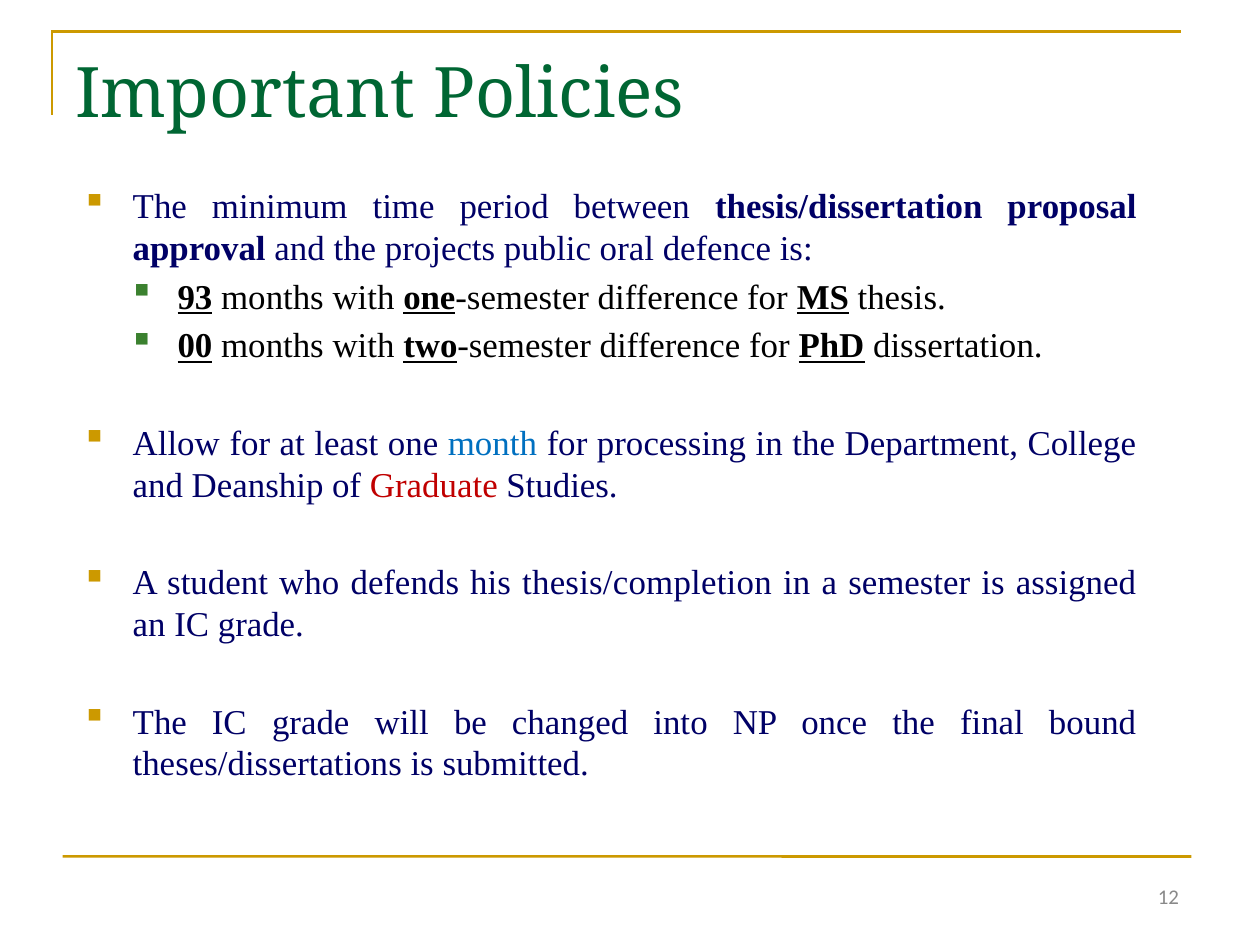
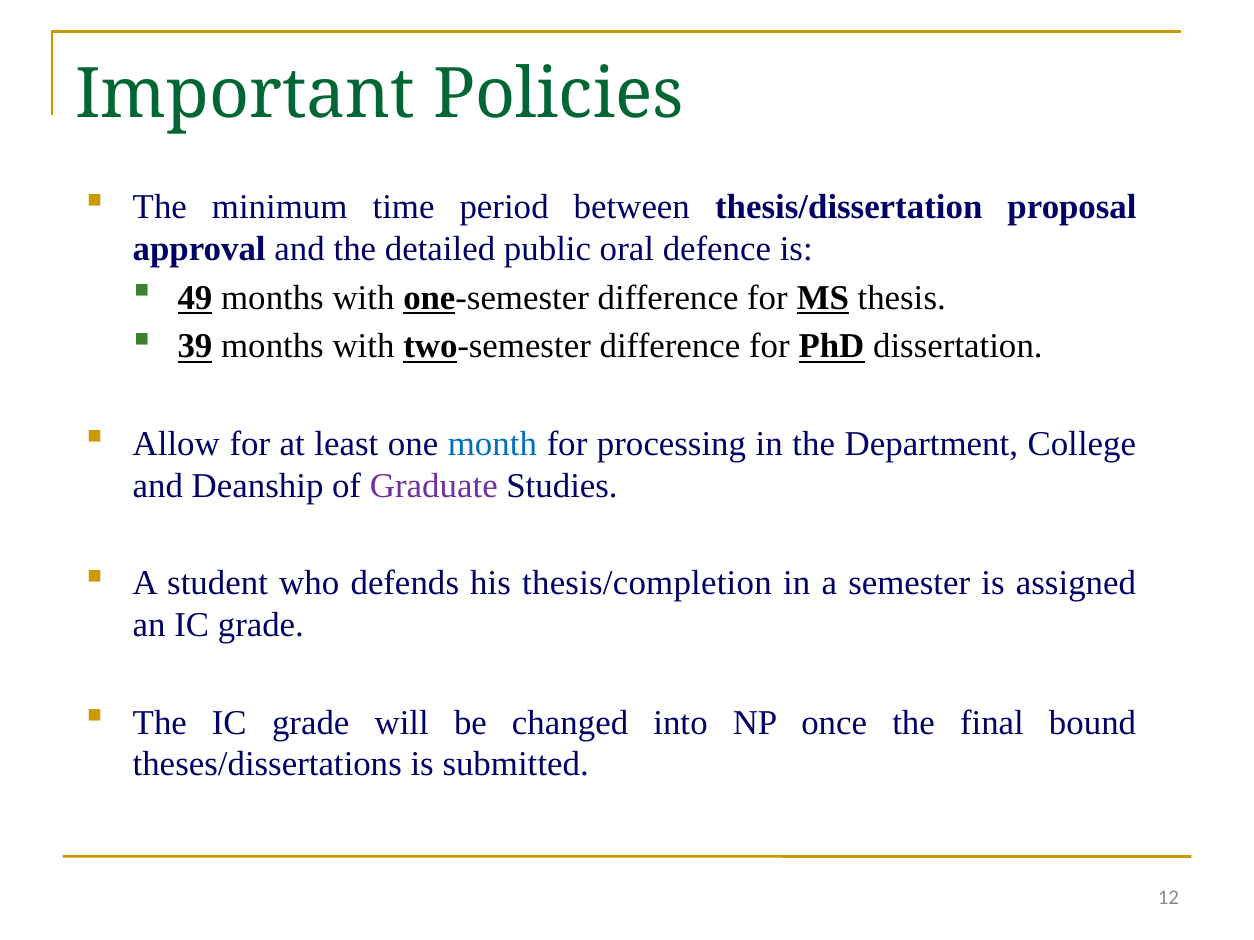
projects: projects -> detailed (440, 249)
93: 93 -> 49 (195, 298)
00: 00 -> 39 (195, 347)
Graduate colour: red -> purple (434, 486)
